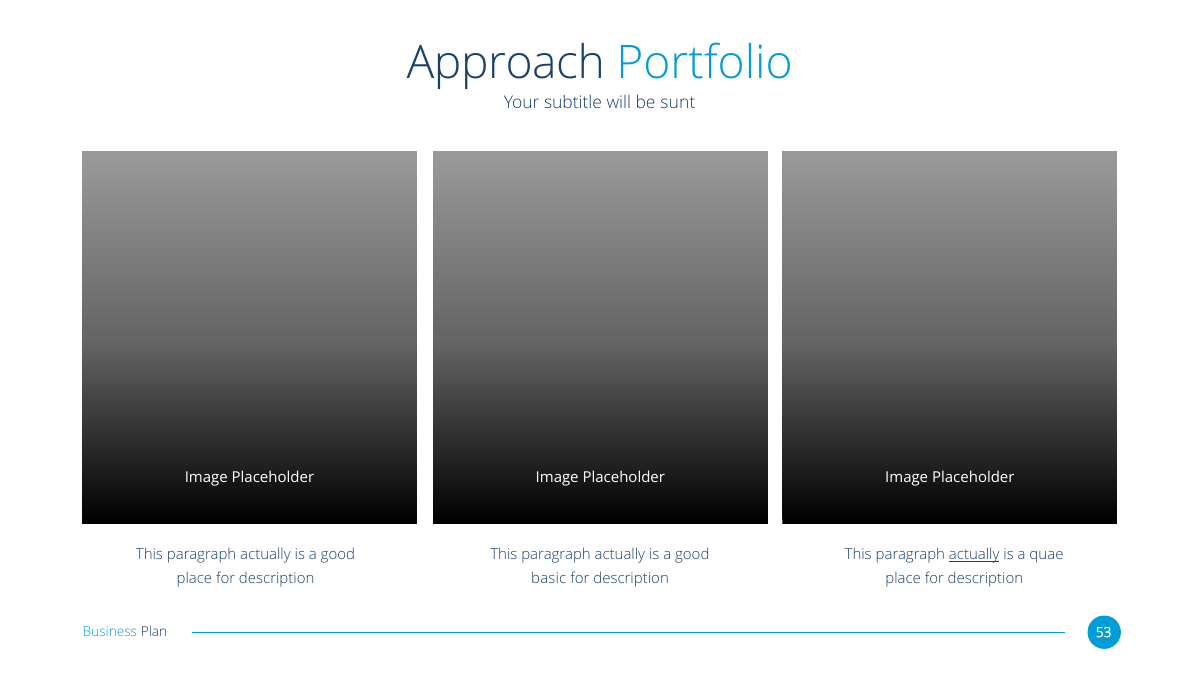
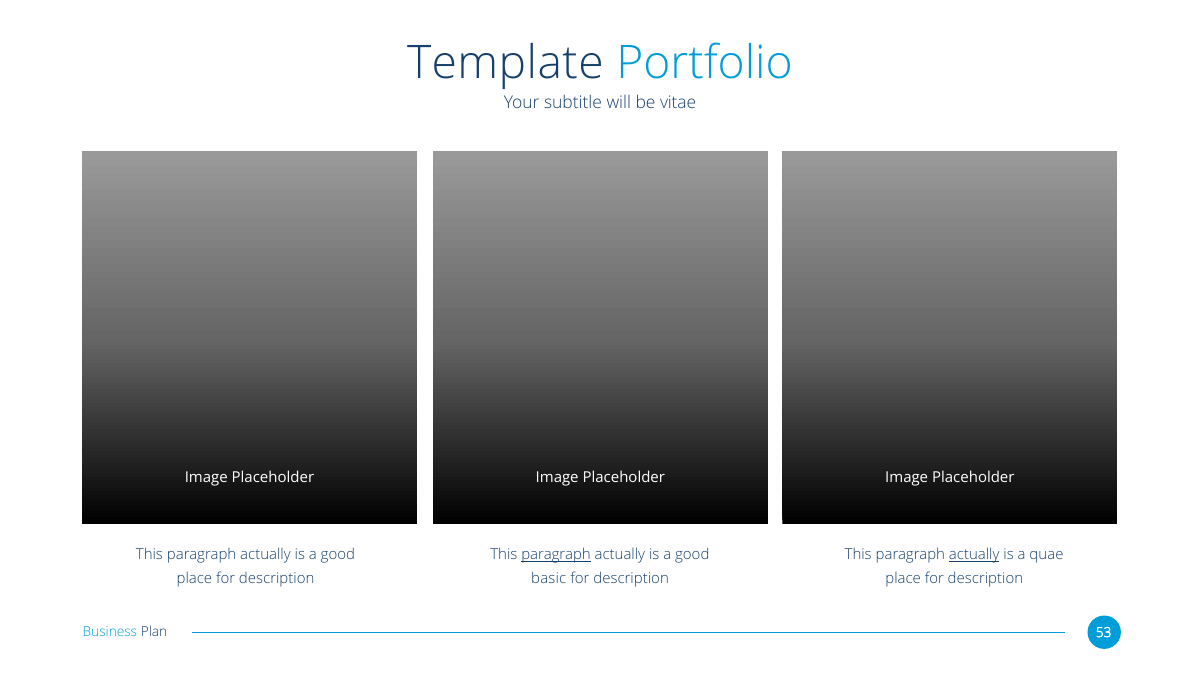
Approach: Approach -> Template (505, 64)
sunt: sunt -> vitae (678, 103)
paragraph underline: none -> present (556, 555)
